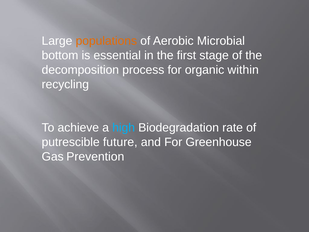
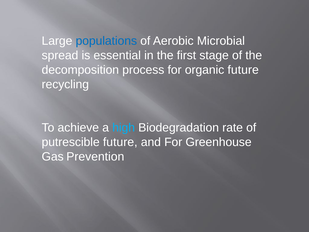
populations colour: orange -> blue (106, 41)
bottom: bottom -> spread (60, 55)
organic within: within -> future (243, 70)
